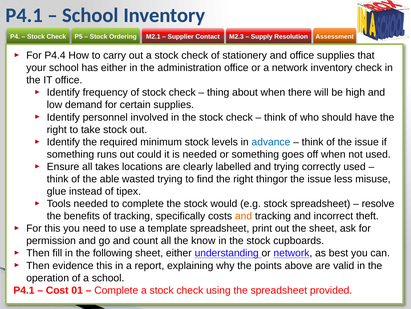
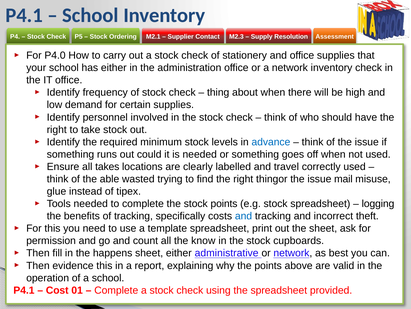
P4.4: P4.4 -> P4.0 (55, 55)
and trying: trying -> travel (286, 166)
less: less -> mail (343, 179)
stock would: would -> points (224, 203)
resolve: resolve -> logging (378, 203)
and colour: orange -> blue (244, 216)
following: following -> happens (113, 253)
understanding: understanding -> administrative (227, 253)
